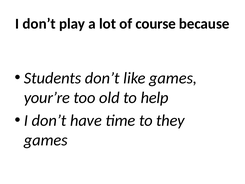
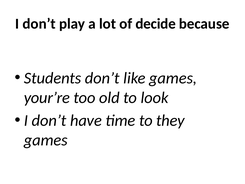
course: course -> decide (156, 24)
help: help -> look (155, 98)
